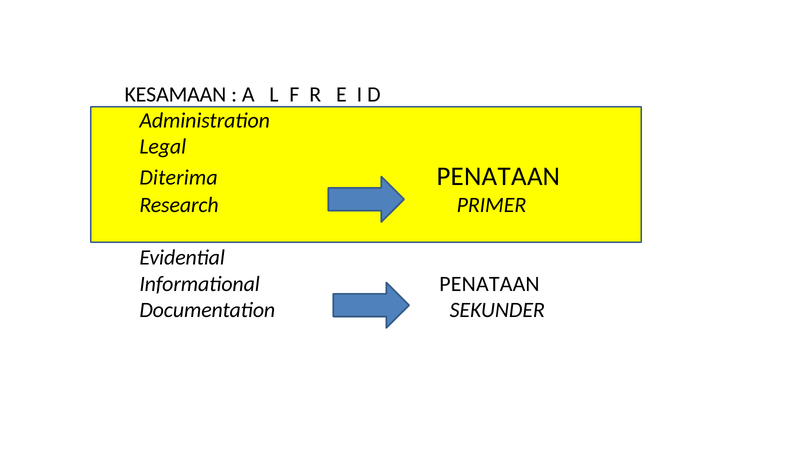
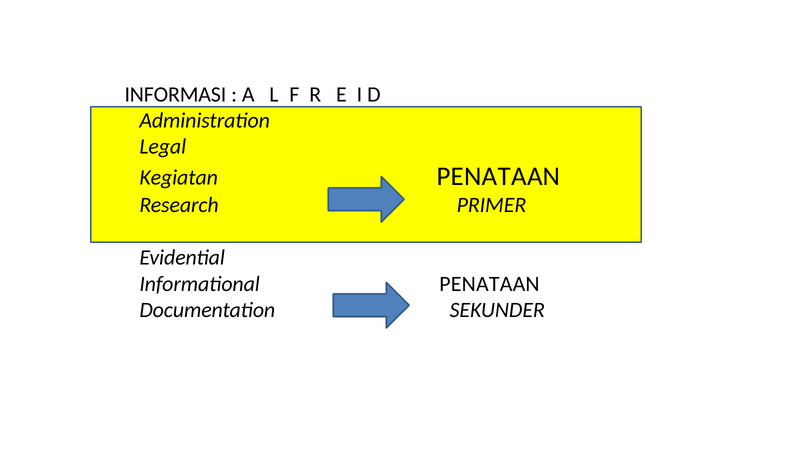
KESAMAAN: KESAMAAN -> INFORMASI (175, 94)
Diterima: Diterima -> Kegiatan (179, 178)
